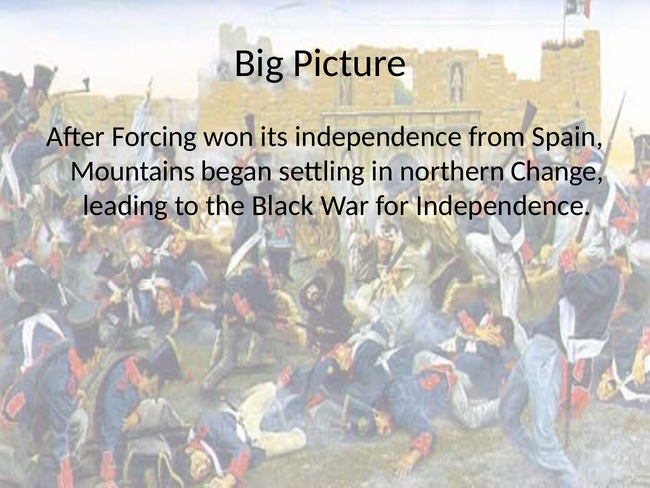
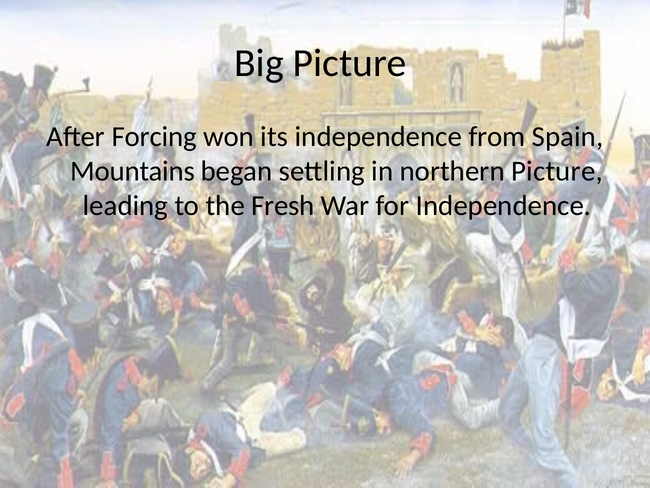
northern Change: Change -> Picture (557, 171)
Black: Black -> Fresh (283, 206)
